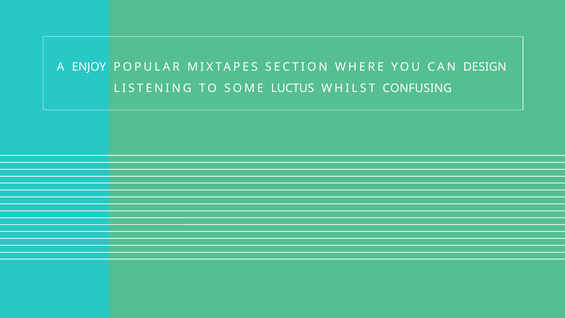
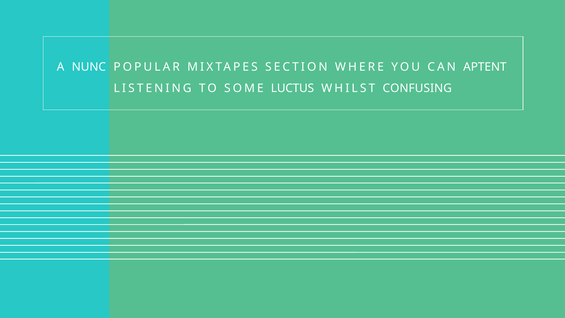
ENJOY: ENJOY -> NUNC (89, 67)
DESIGN: DESIGN -> APTENT (485, 67)
